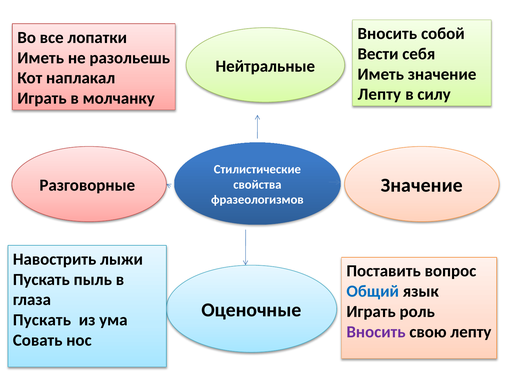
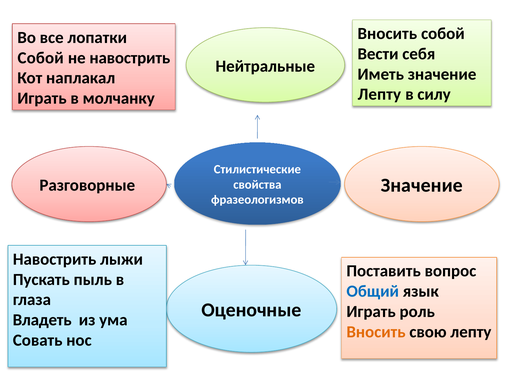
Иметь: Иметь -> Собой (41, 58)
не разольешь: разольешь -> навострить (130, 58)
Пускать: Пускать -> Владеть (42, 320)
Вносить colour: purple -> orange (376, 332)
